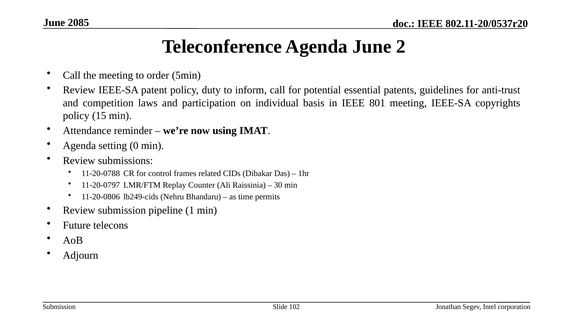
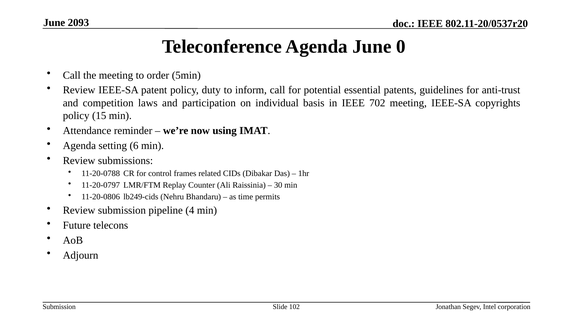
2085: 2085 -> 2093 (78, 23)
2: 2 -> 0 (401, 46)
801: 801 -> 702 (377, 103)
0: 0 -> 6 (134, 145)
1: 1 -> 4 (190, 210)
